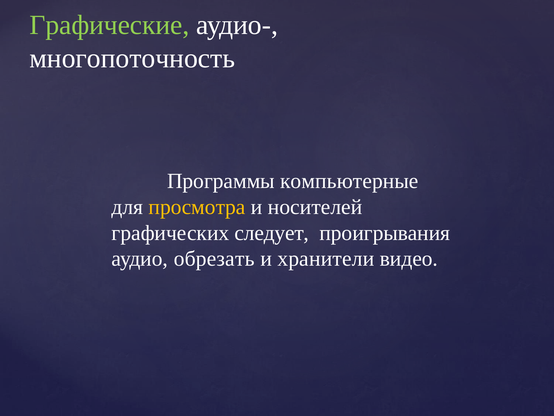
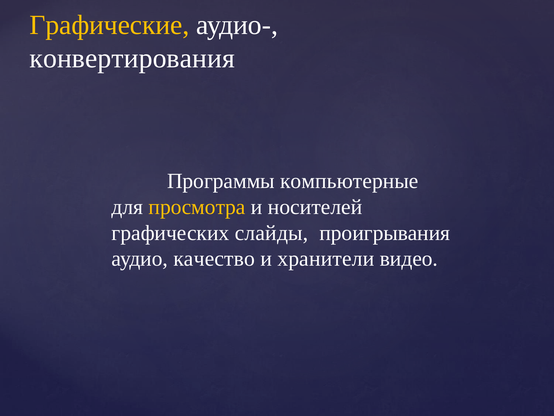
Графические colour: light green -> yellow (109, 25)
многопоточность: многопоточность -> конвертирования (132, 58)
следует: следует -> слайды (272, 233)
обрезать: обрезать -> качество (214, 259)
